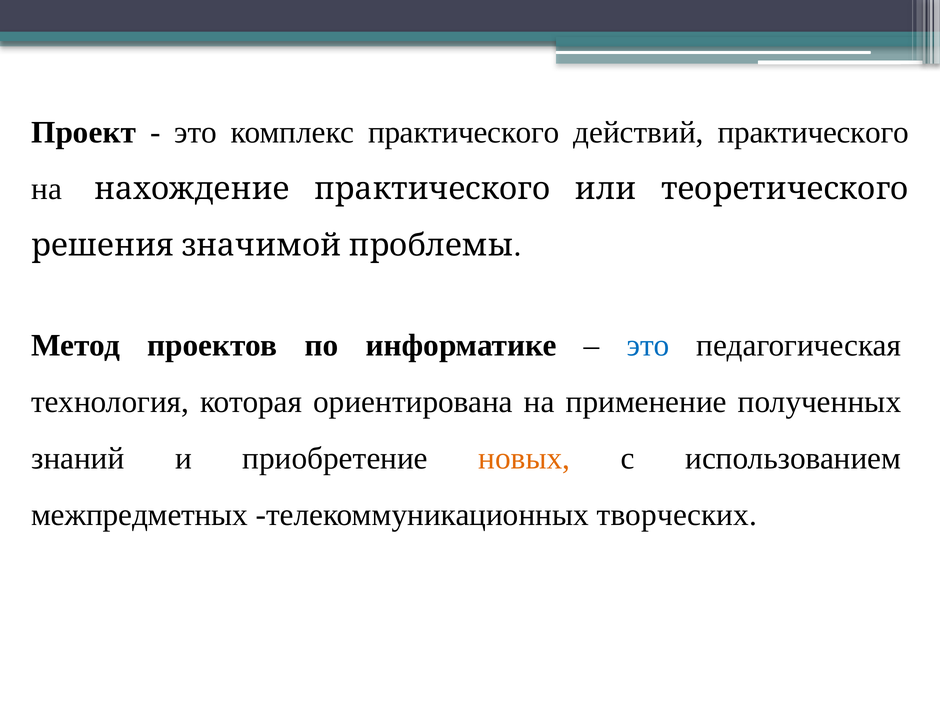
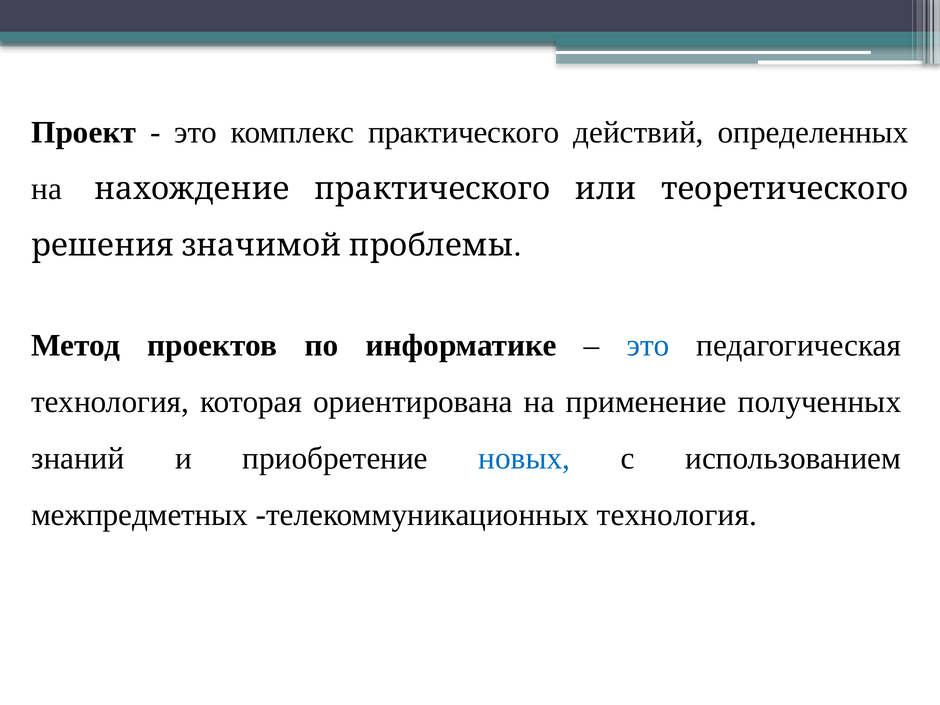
действий практического: практического -> определенных (813, 133)
новых colour: orange -> blue (524, 458)
телекоммуникационных творческих: творческих -> технология (677, 515)
